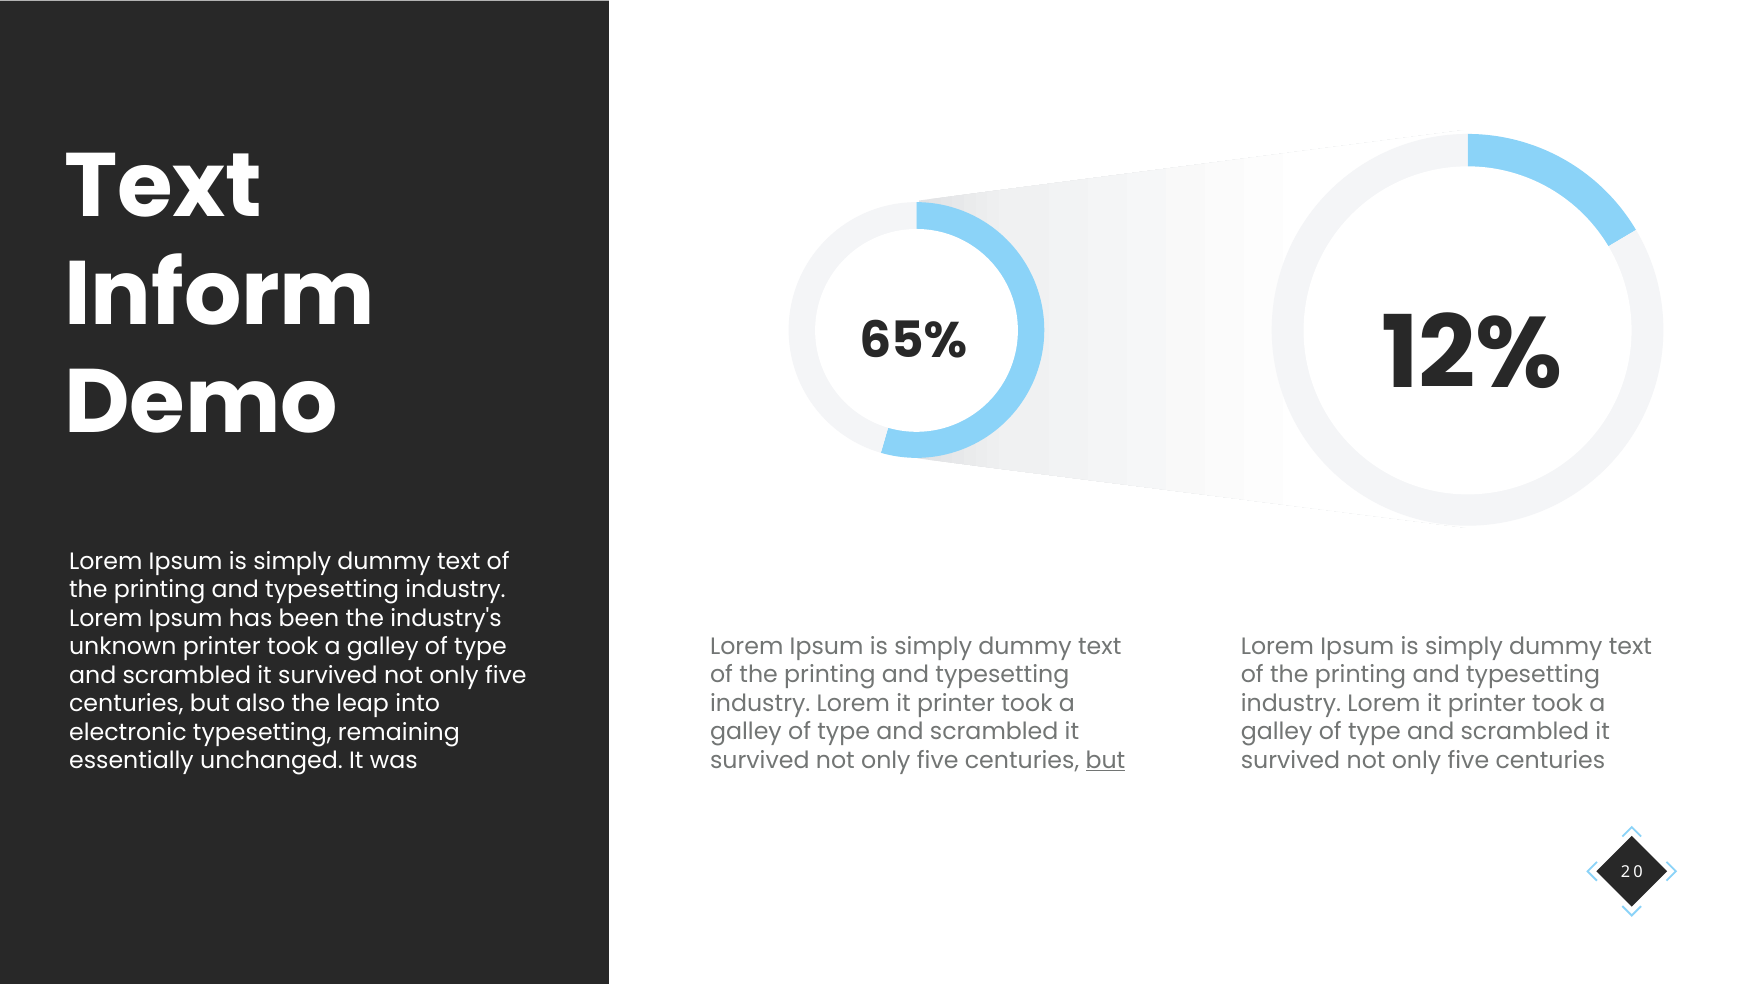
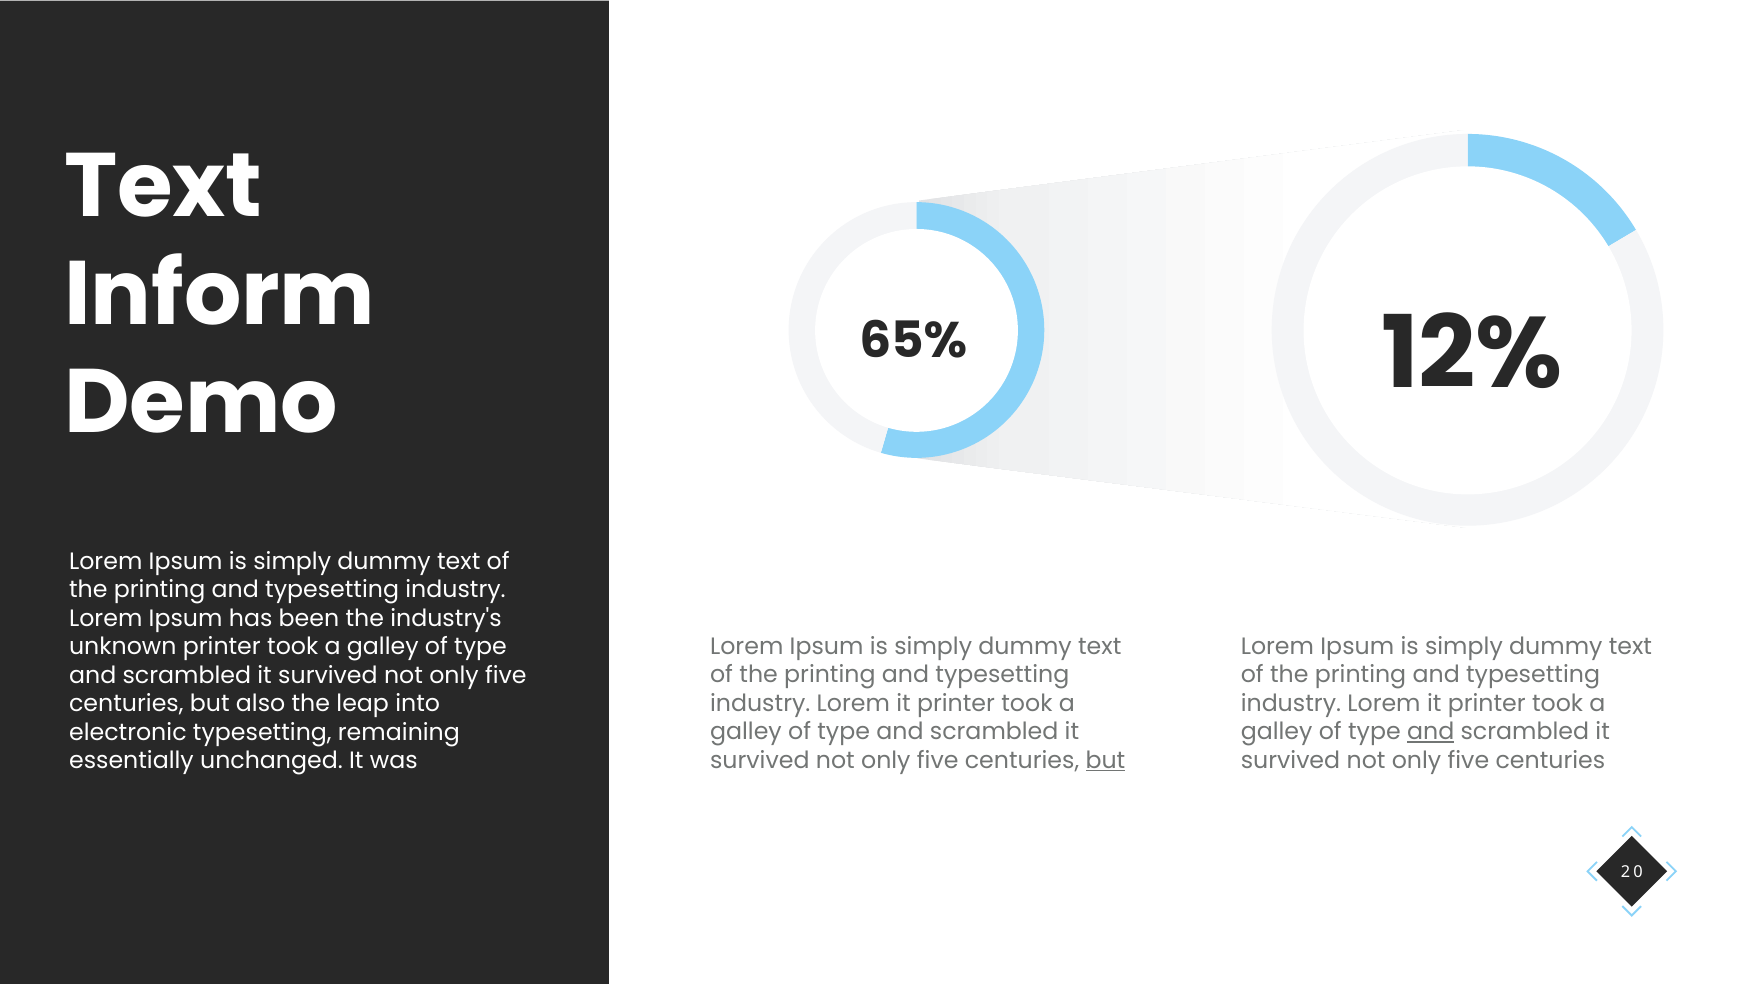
and underline: none -> present (1431, 732)
